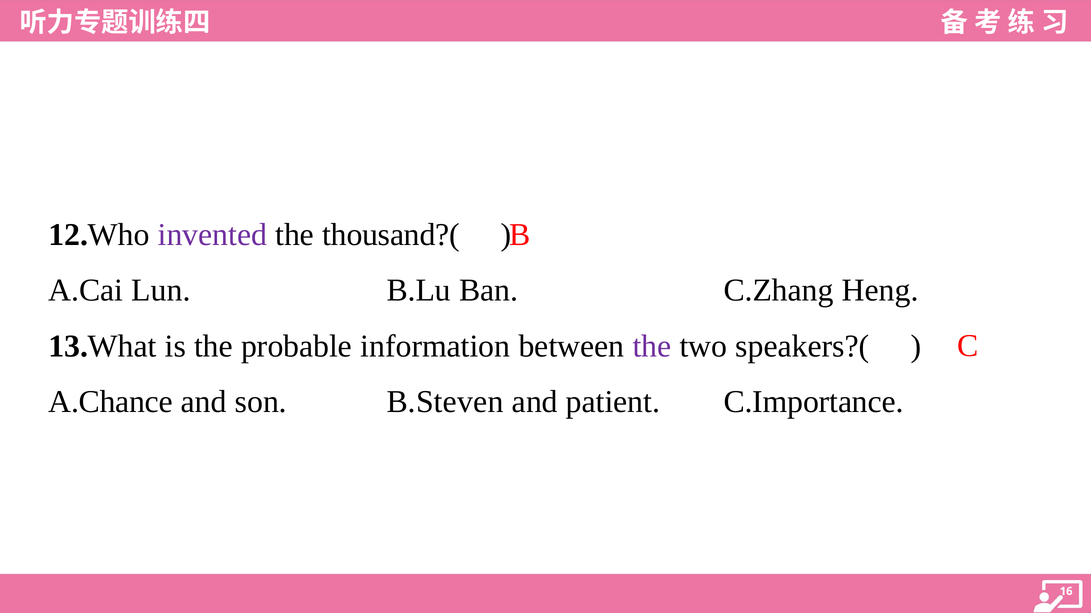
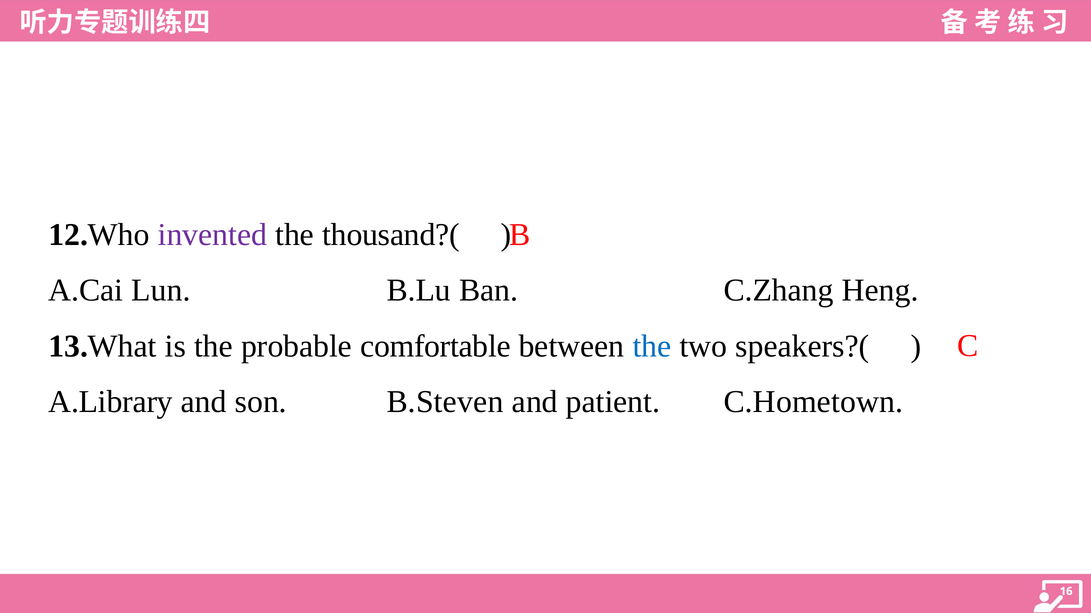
information: information -> comfortable (435, 346)
the colour: purple -> blue (652, 346)
A.Chance: A.Chance -> A.Library (111, 402)
C.Importance: C.Importance -> C.Hometown (813, 402)
